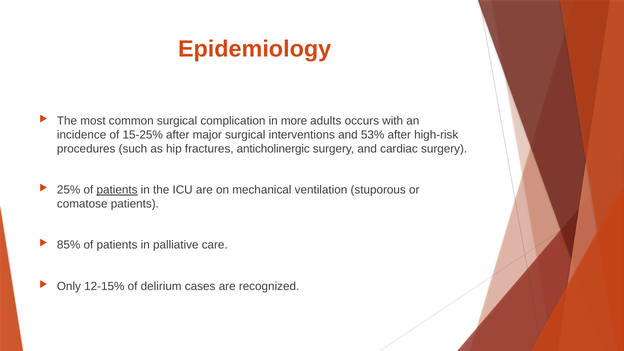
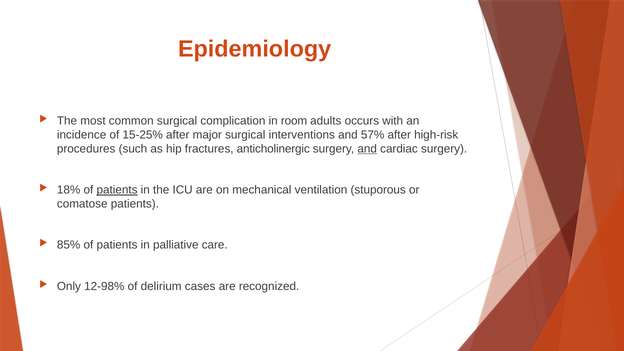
more: more -> room (294, 121)
53%: 53% -> 57% (373, 135)
and underline: none -> present (367, 149)
25%: 25% -> 18% (69, 190)
12-15%: 12-15% -> 12-98% (104, 286)
